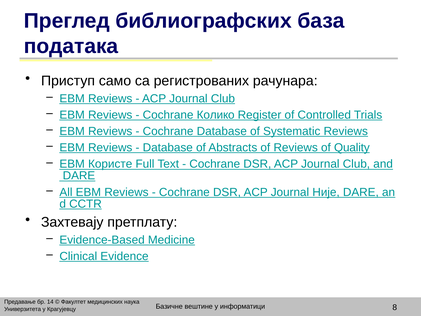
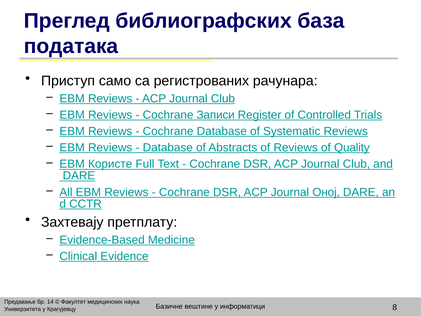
Колико: Колико -> Записи (216, 115)
Није: Није -> Оној (326, 192)
